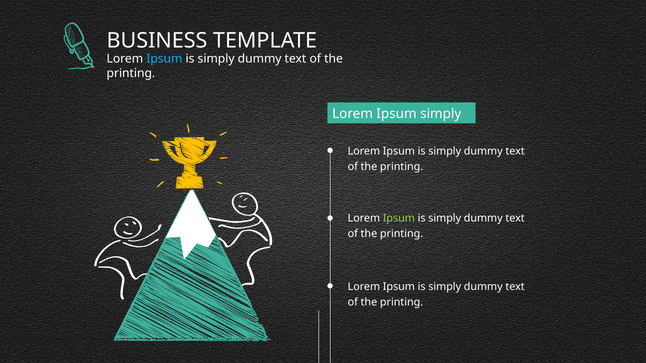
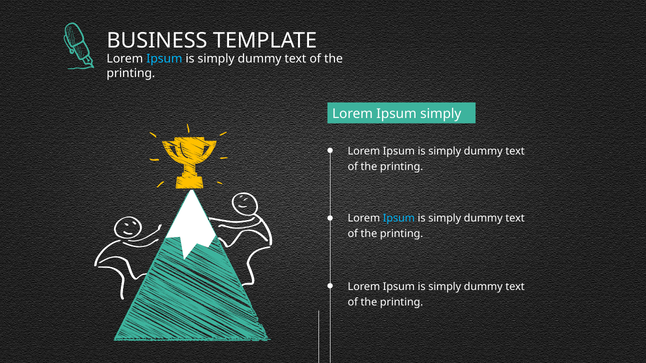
Ipsum colour: light green -> light blue (399, 218)
